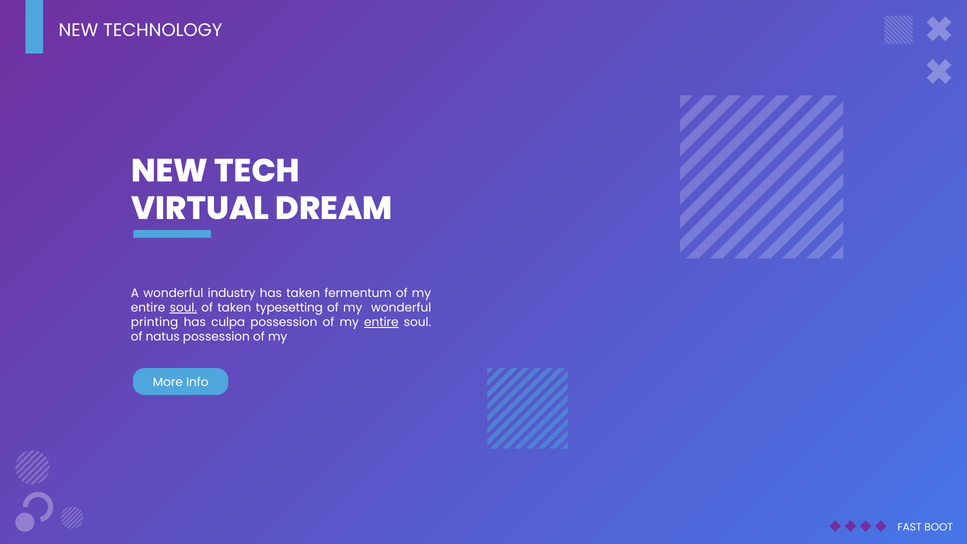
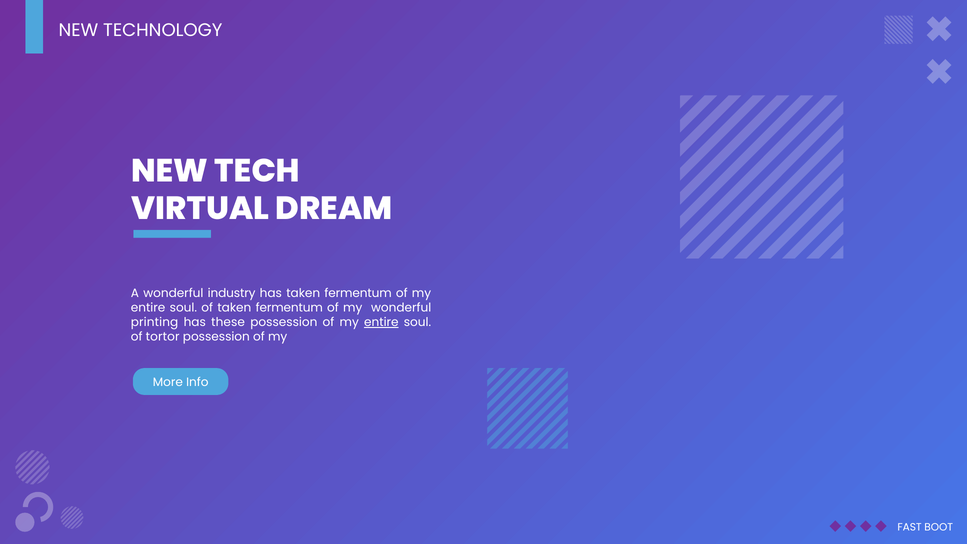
soul underline: present -> none (183, 308)
of taken typesetting: typesetting -> fermentum (289, 308)
culpa: culpa -> these (228, 322)
natus: natus -> tortor (163, 337)
